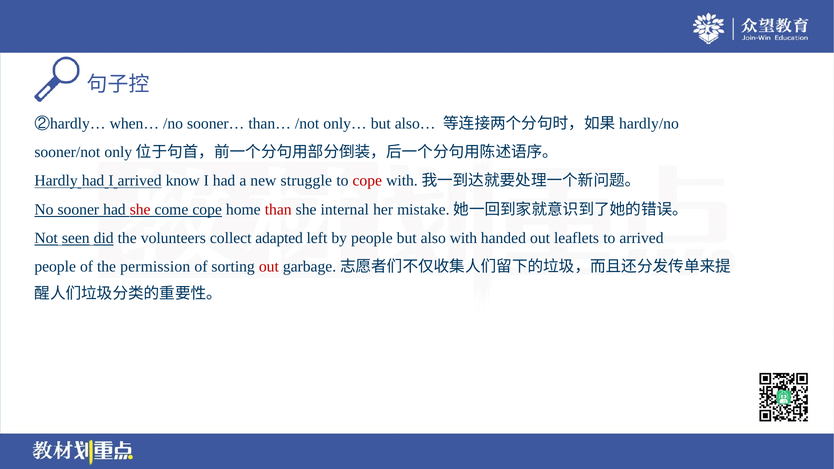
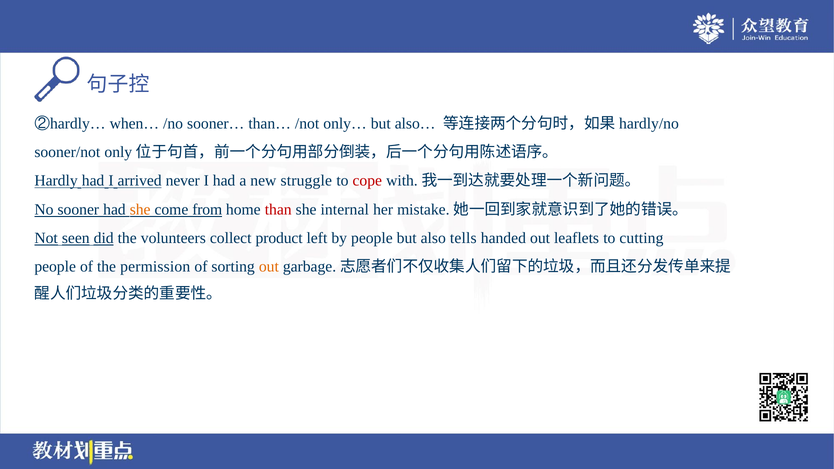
know: know -> never (183, 181)
she colour: red -> orange (140, 210)
come cope: cope -> from (207, 210)
adapted: adapted -> product (279, 238)
with: with -> tells (463, 238)
to arrived: arrived -> cutting (641, 238)
out colour: red -> orange (269, 267)
